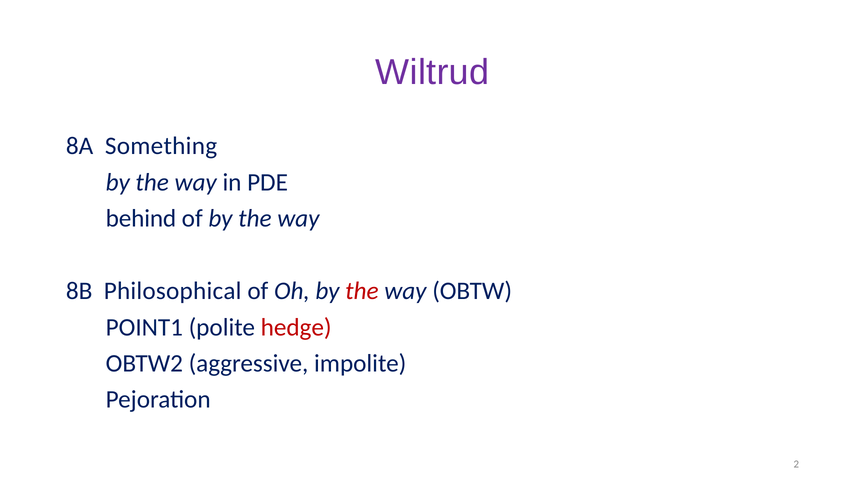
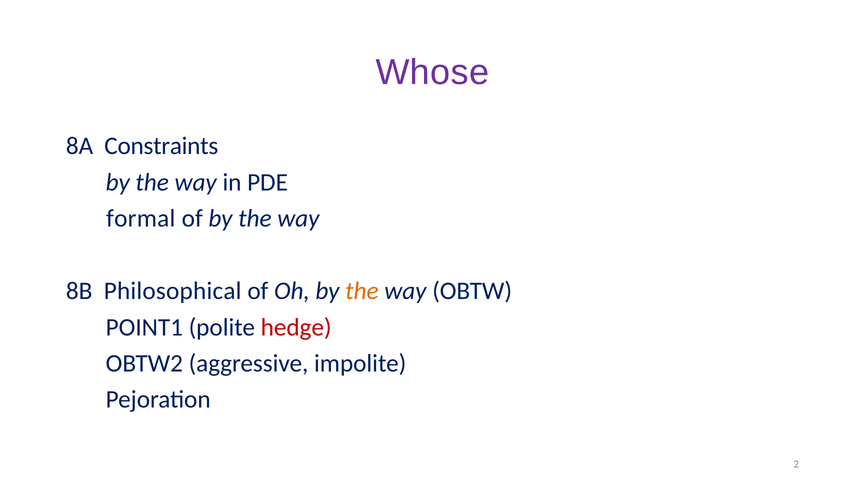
Wiltrud: Wiltrud -> Whose (432, 73)
Something: Something -> Constraints (161, 146)
behind: behind -> formal (141, 219)
the colour: red -> orange (362, 291)
